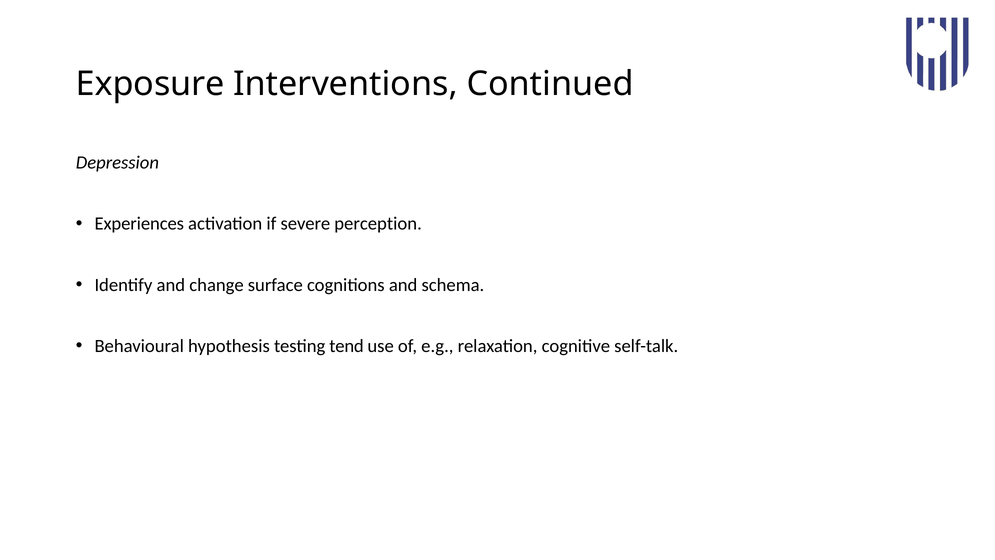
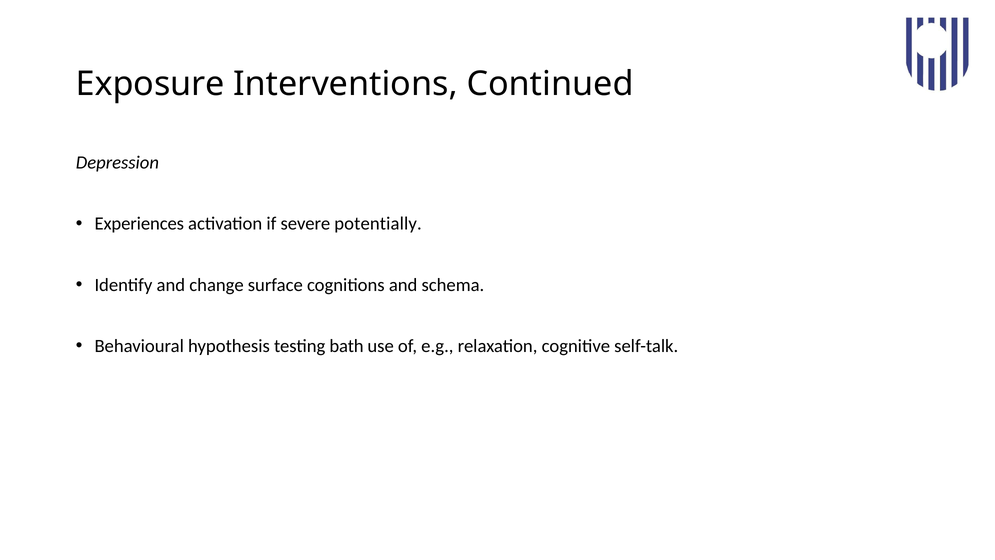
perception: perception -> potentially (378, 224)
tend: tend -> bath (347, 346)
